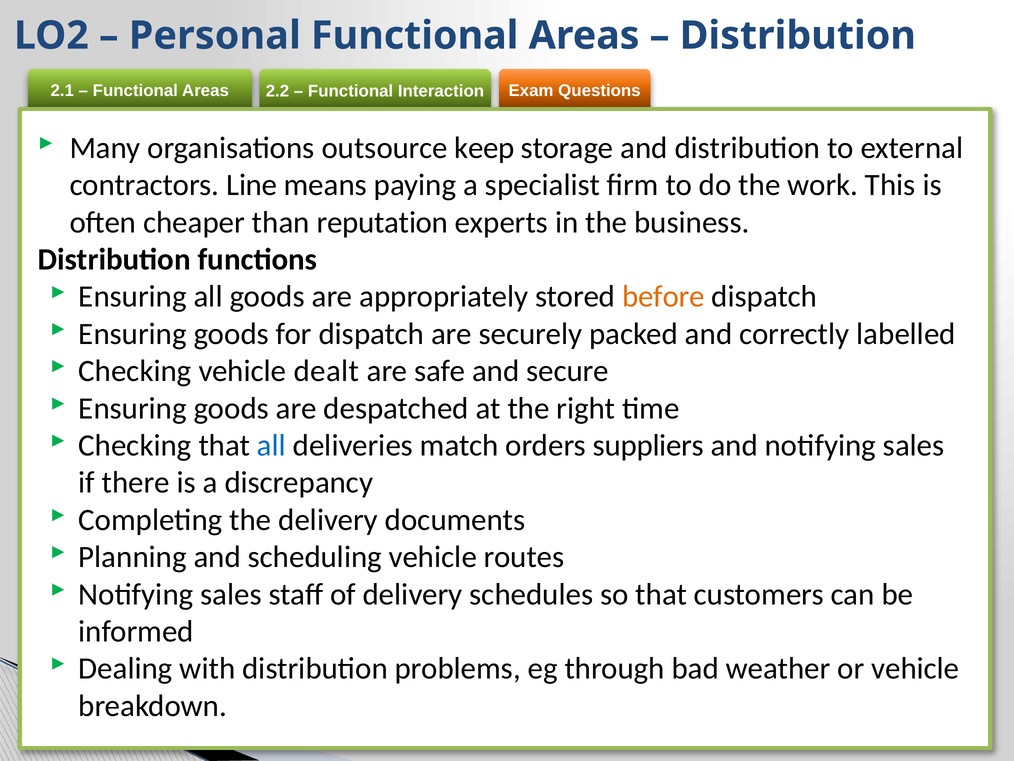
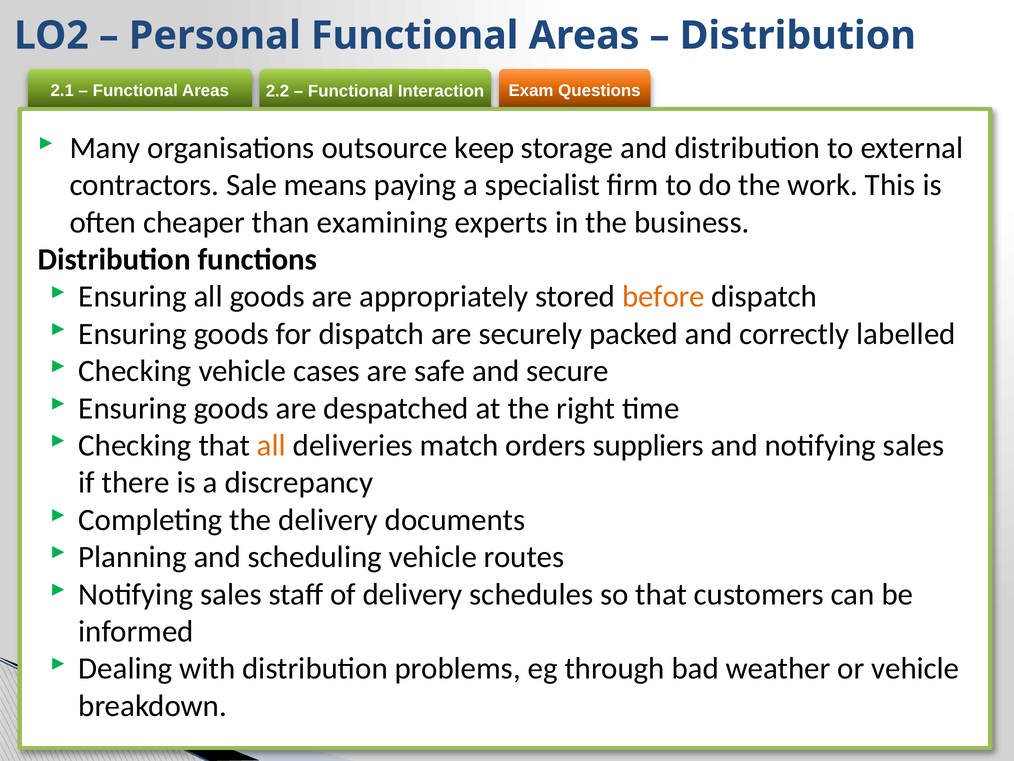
Line: Line -> Sale (252, 185)
reputation: reputation -> examining (382, 222)
dealt: dealt -> cases (327, 371)
all colour: blue -> orange (271, 445)
